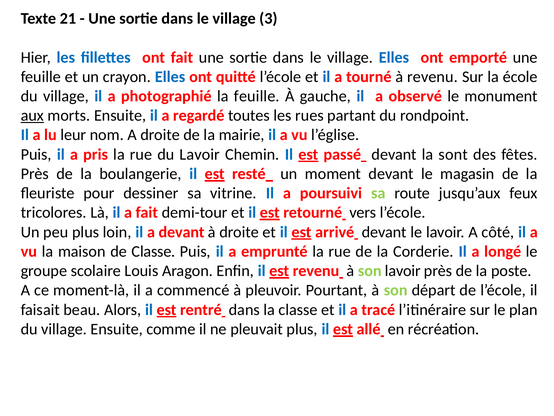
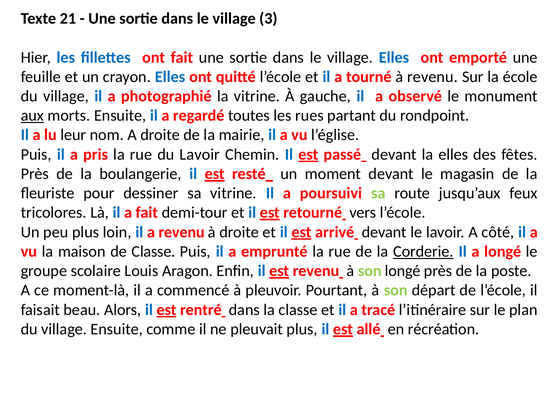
la feuille: feuille -> vitrine (257, 96)
la sont: sont -> elles (453, 154)
a devant: devant -> revenu (182, 232)
Corderie underline: none -> present (423, 251)
son lavoir: lavoir -> longé (403, 271)
